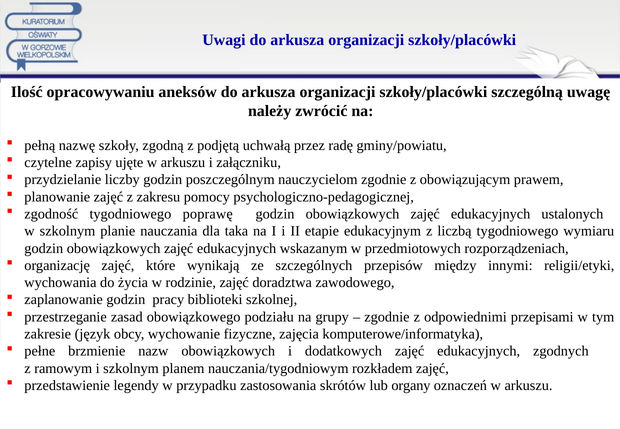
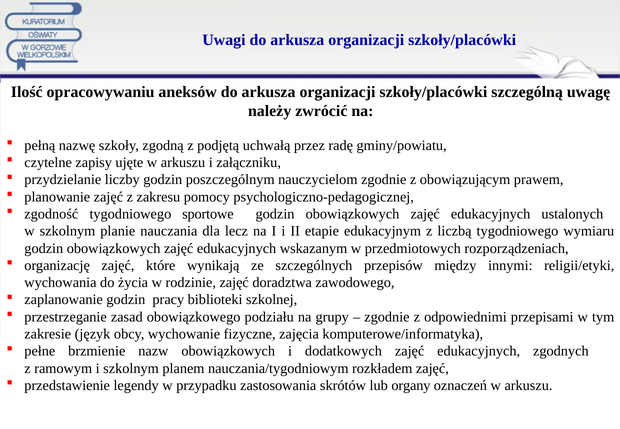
poprawę: poprawę -> sportowe (208, 214)
taka: taka -> lecz (236, 231)
